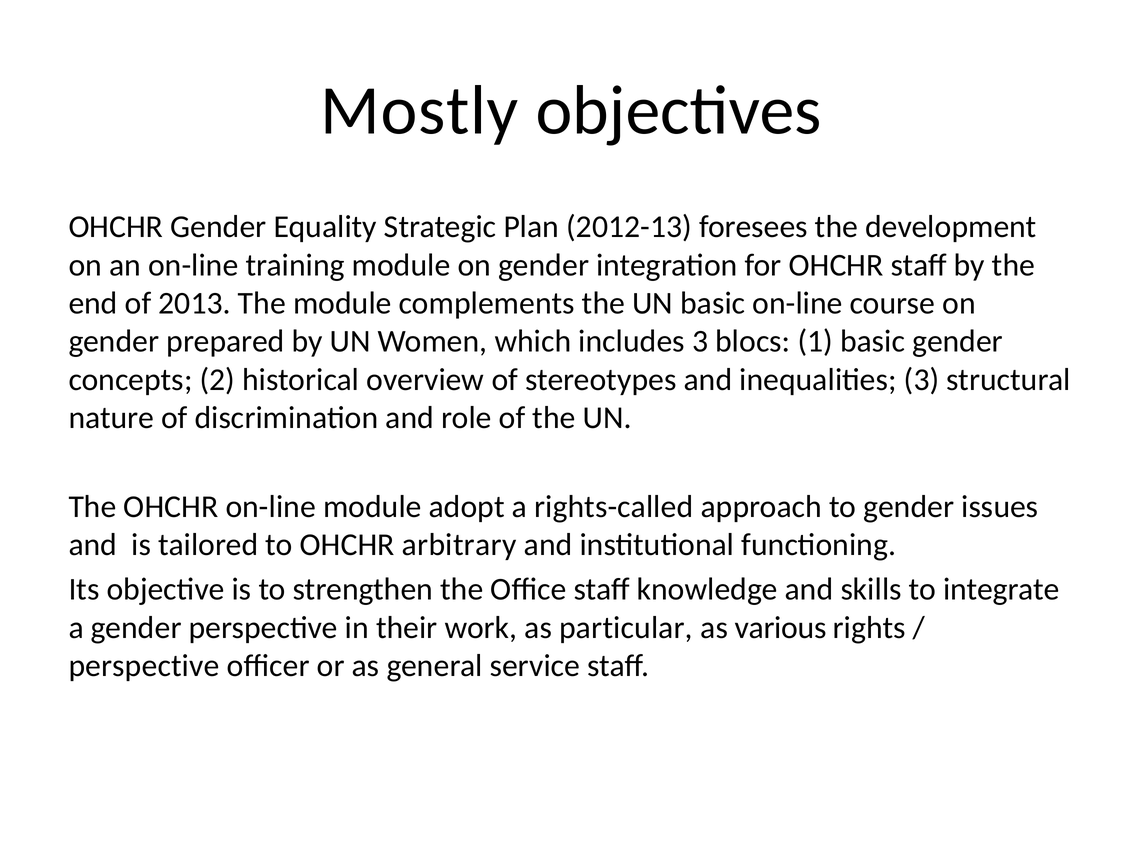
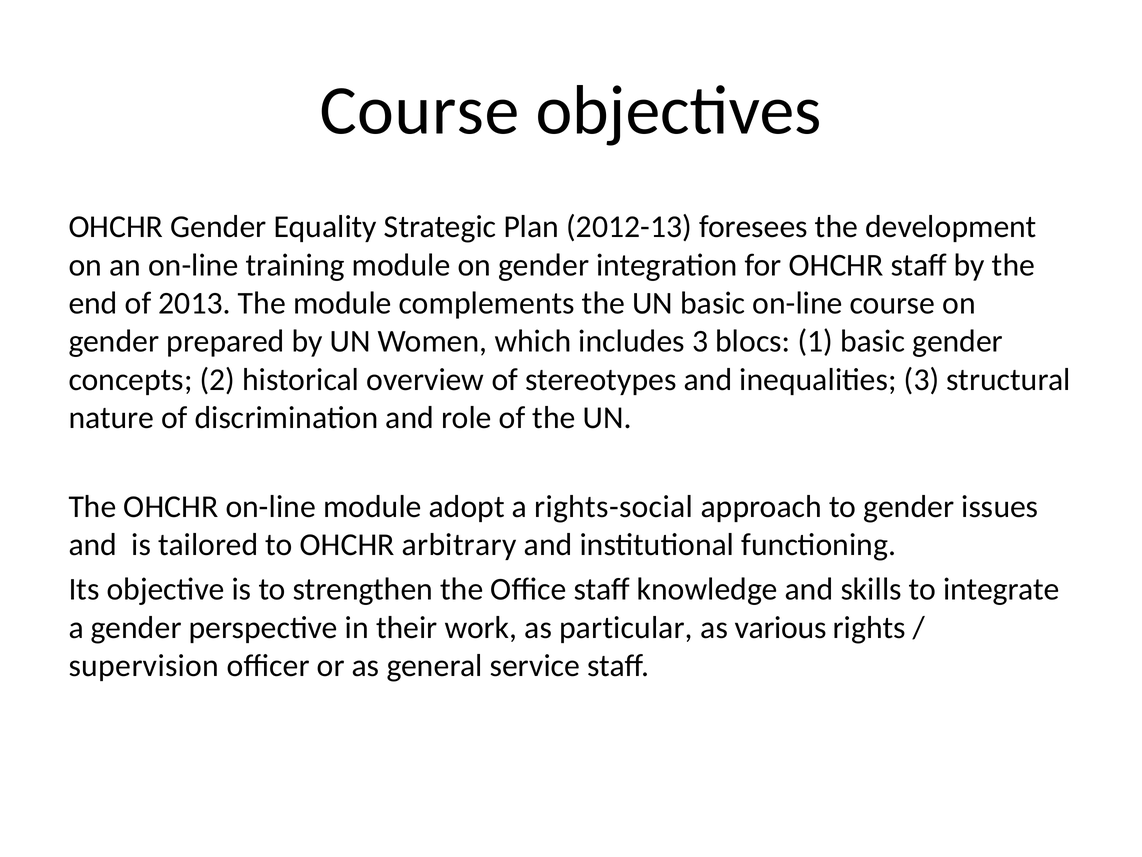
Mostly: Mostly -> Course (420, 111)
rights-called: rights-called -> rights-social (614, 506)
perspective: perspective -> supervision (144, 665)
